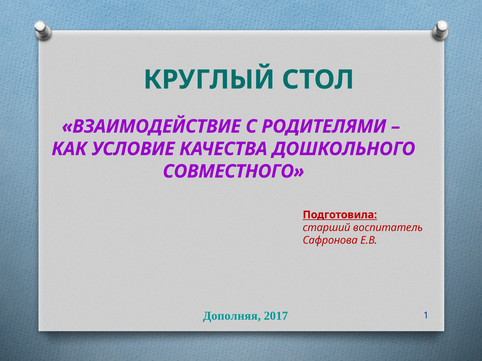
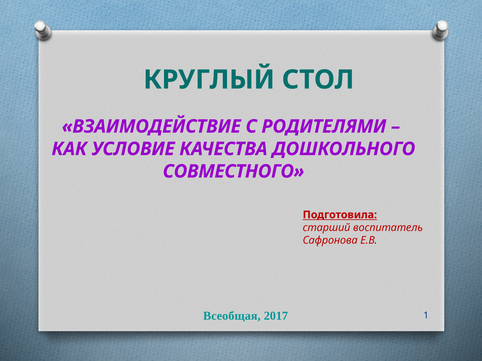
Дополняя: Дополняя -> Всеобщая (232, 316)
